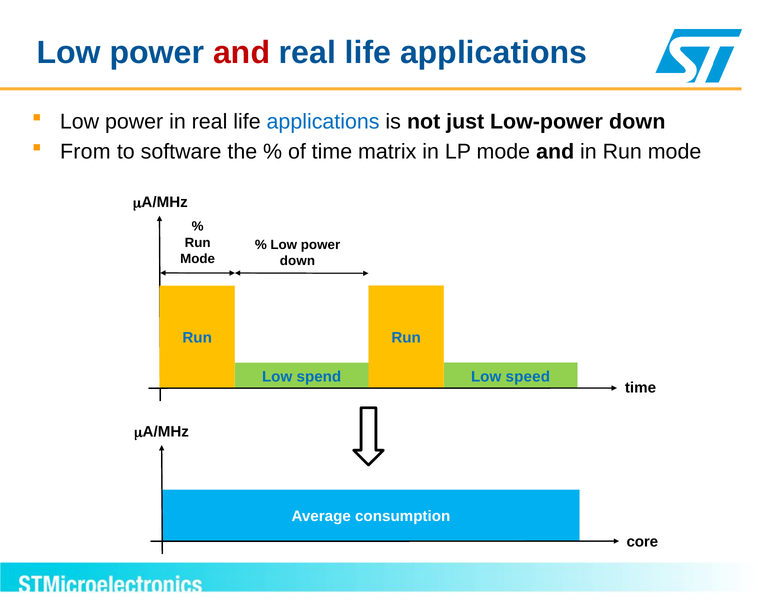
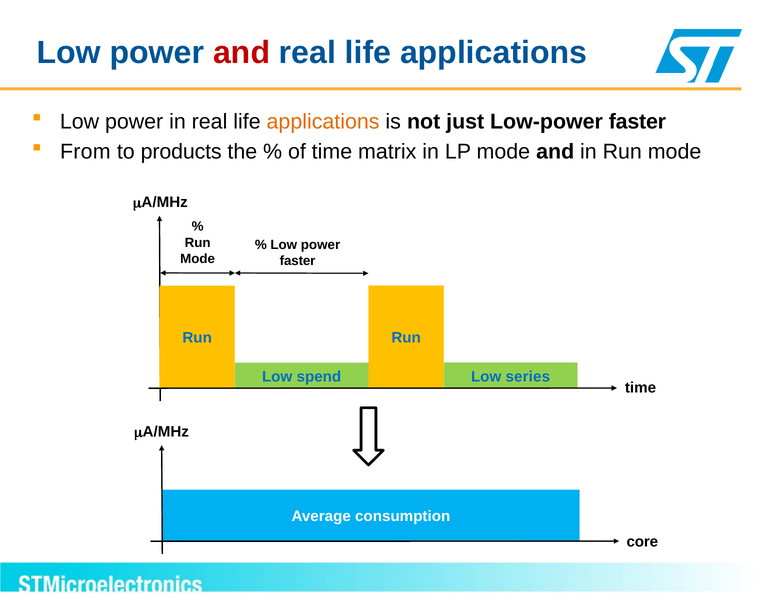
applications colour: blue -> orange (323, 122)
Low-power down: down -> faster (637, 122)
software: software -> products (181, 152)
down: down -> faster (298, 261)
speed: speed -> series (528, 377)
